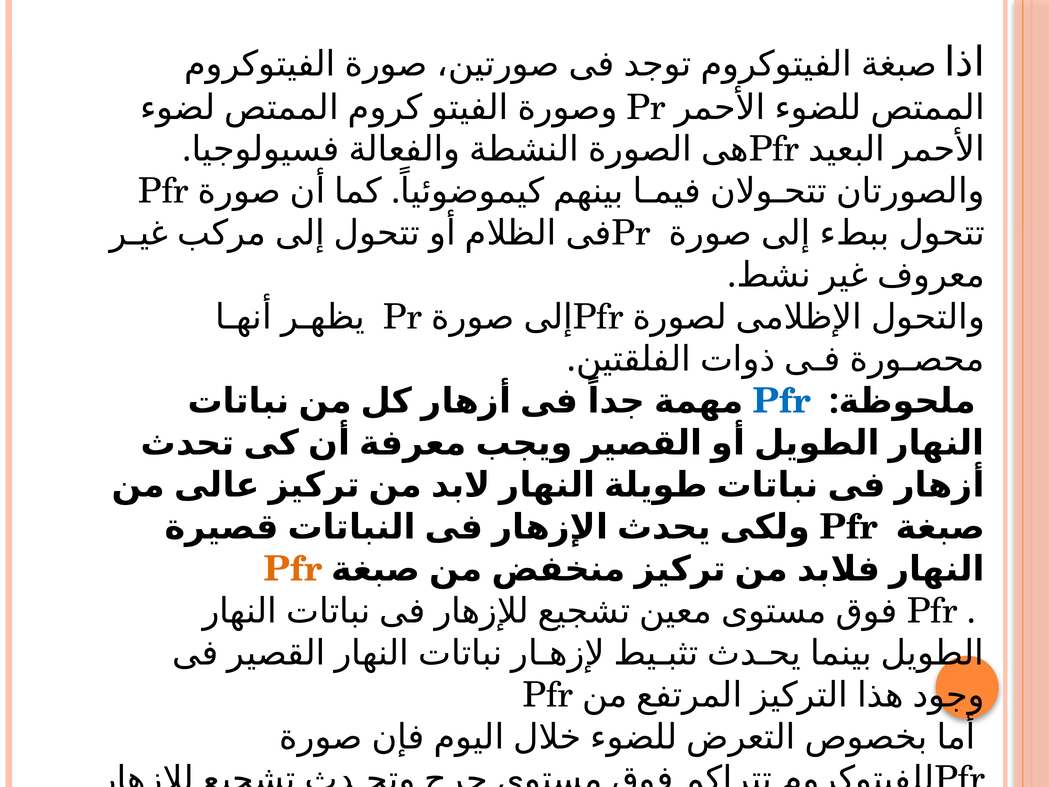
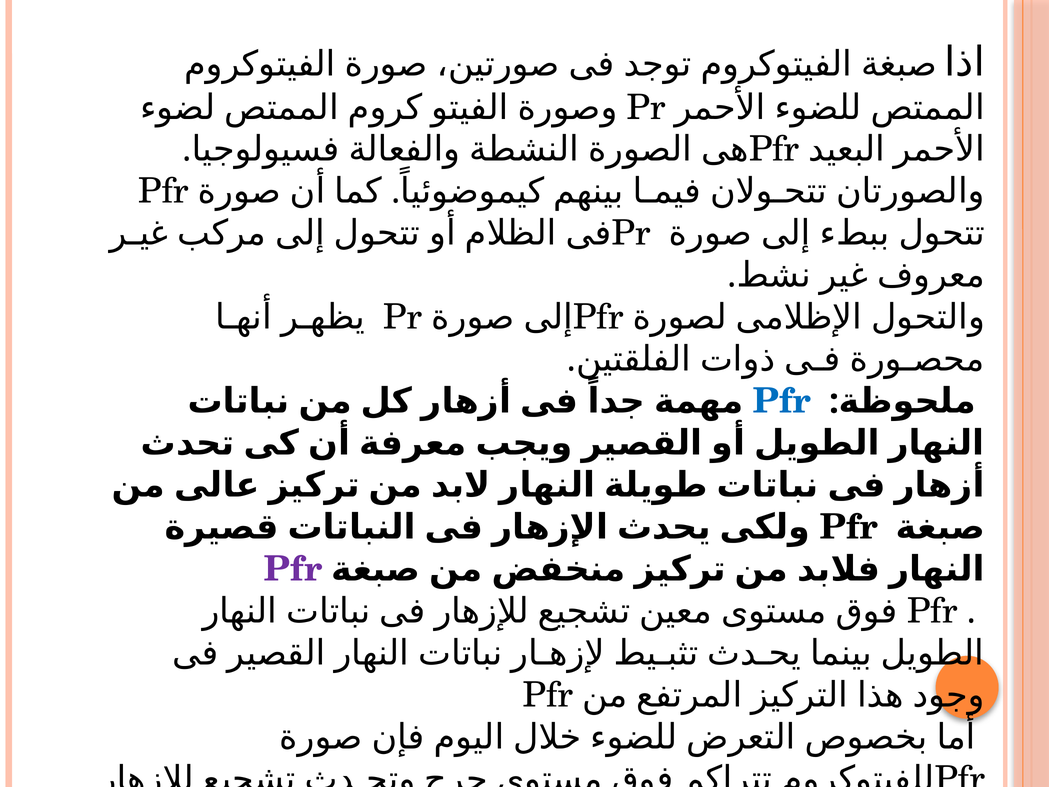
Pfr colour: orange -> purple (293, 569)
